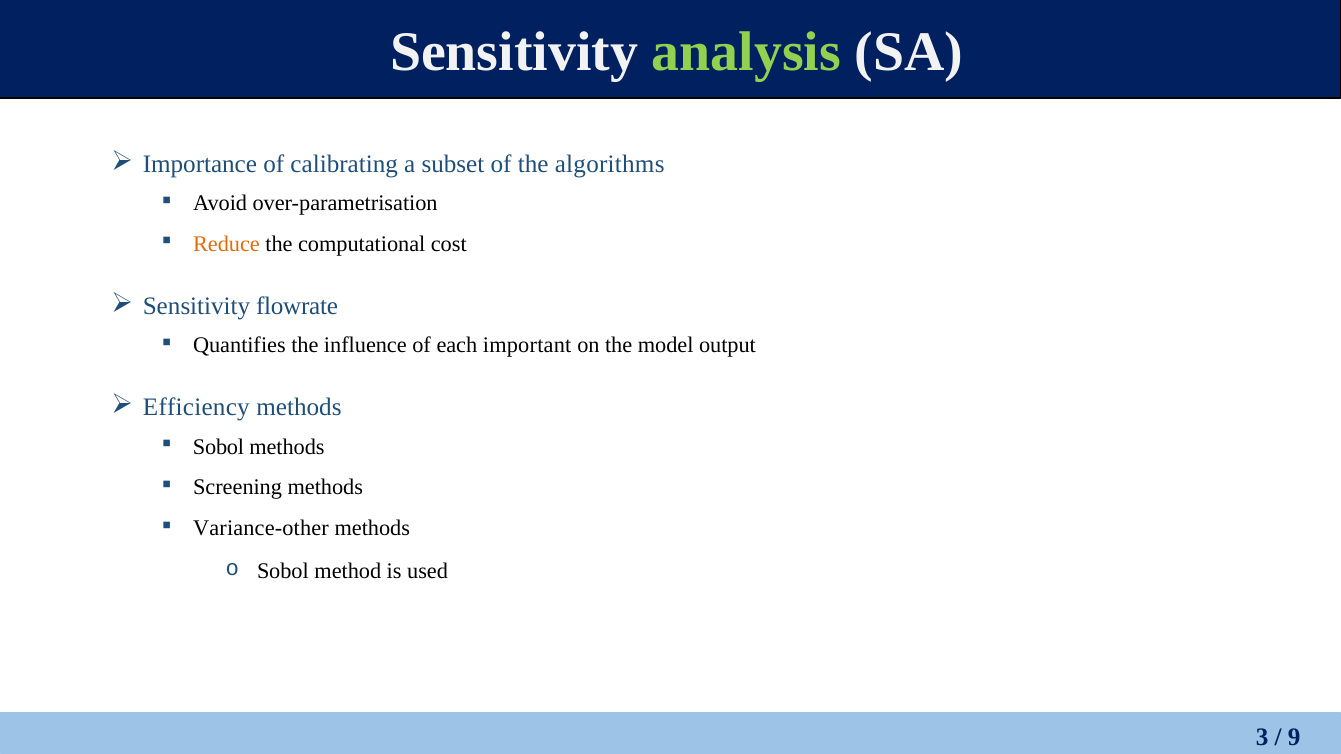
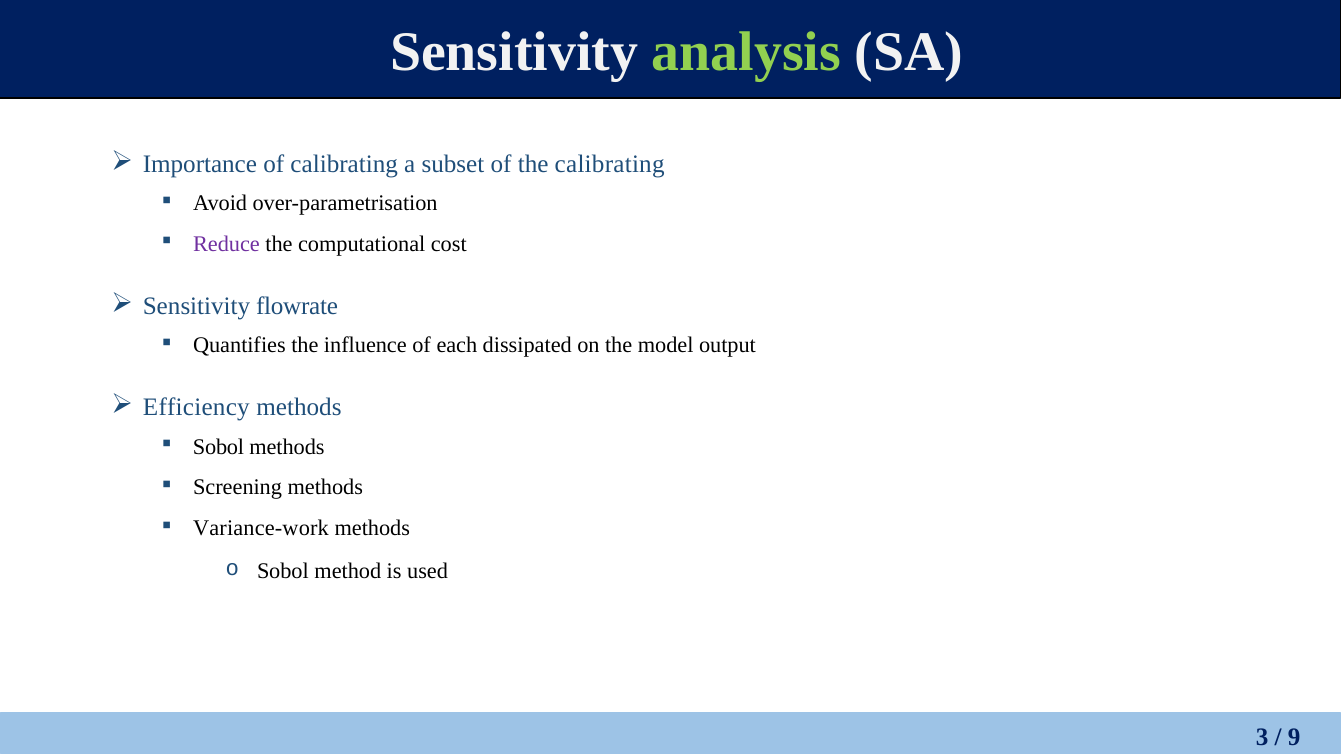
the algorithms: algorithms -> calibrating (610, 164)
Reduce colour: orange -> purple (226, 244)
important: important -> dissipated (527, 345)
Variance-other: Variance-other -> Variance-work (261, 528)
